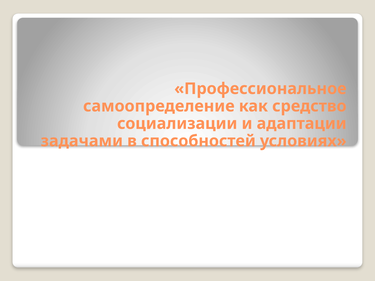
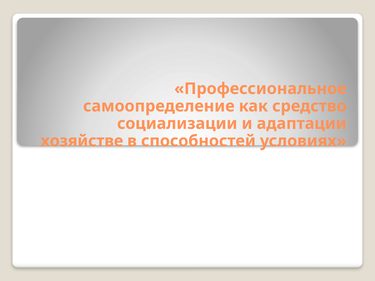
задачами: задачами -> хозяйстве (82, 141)
